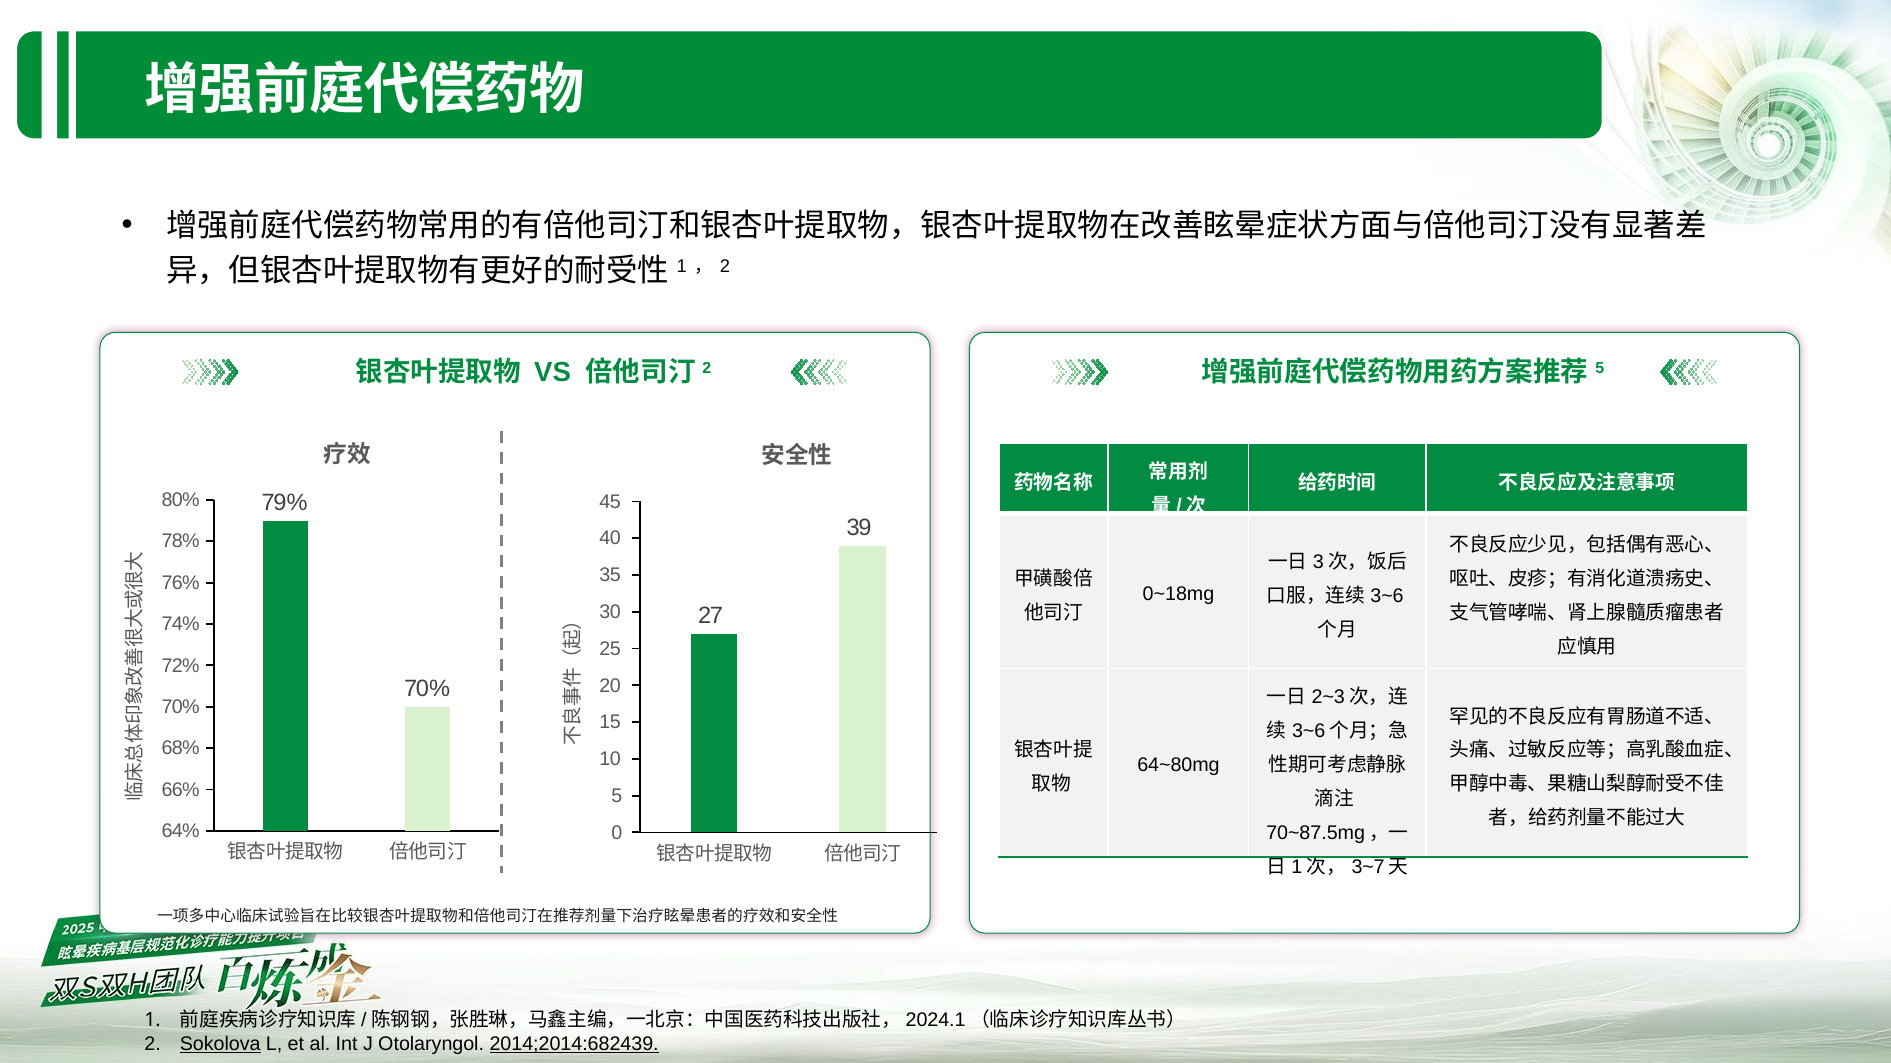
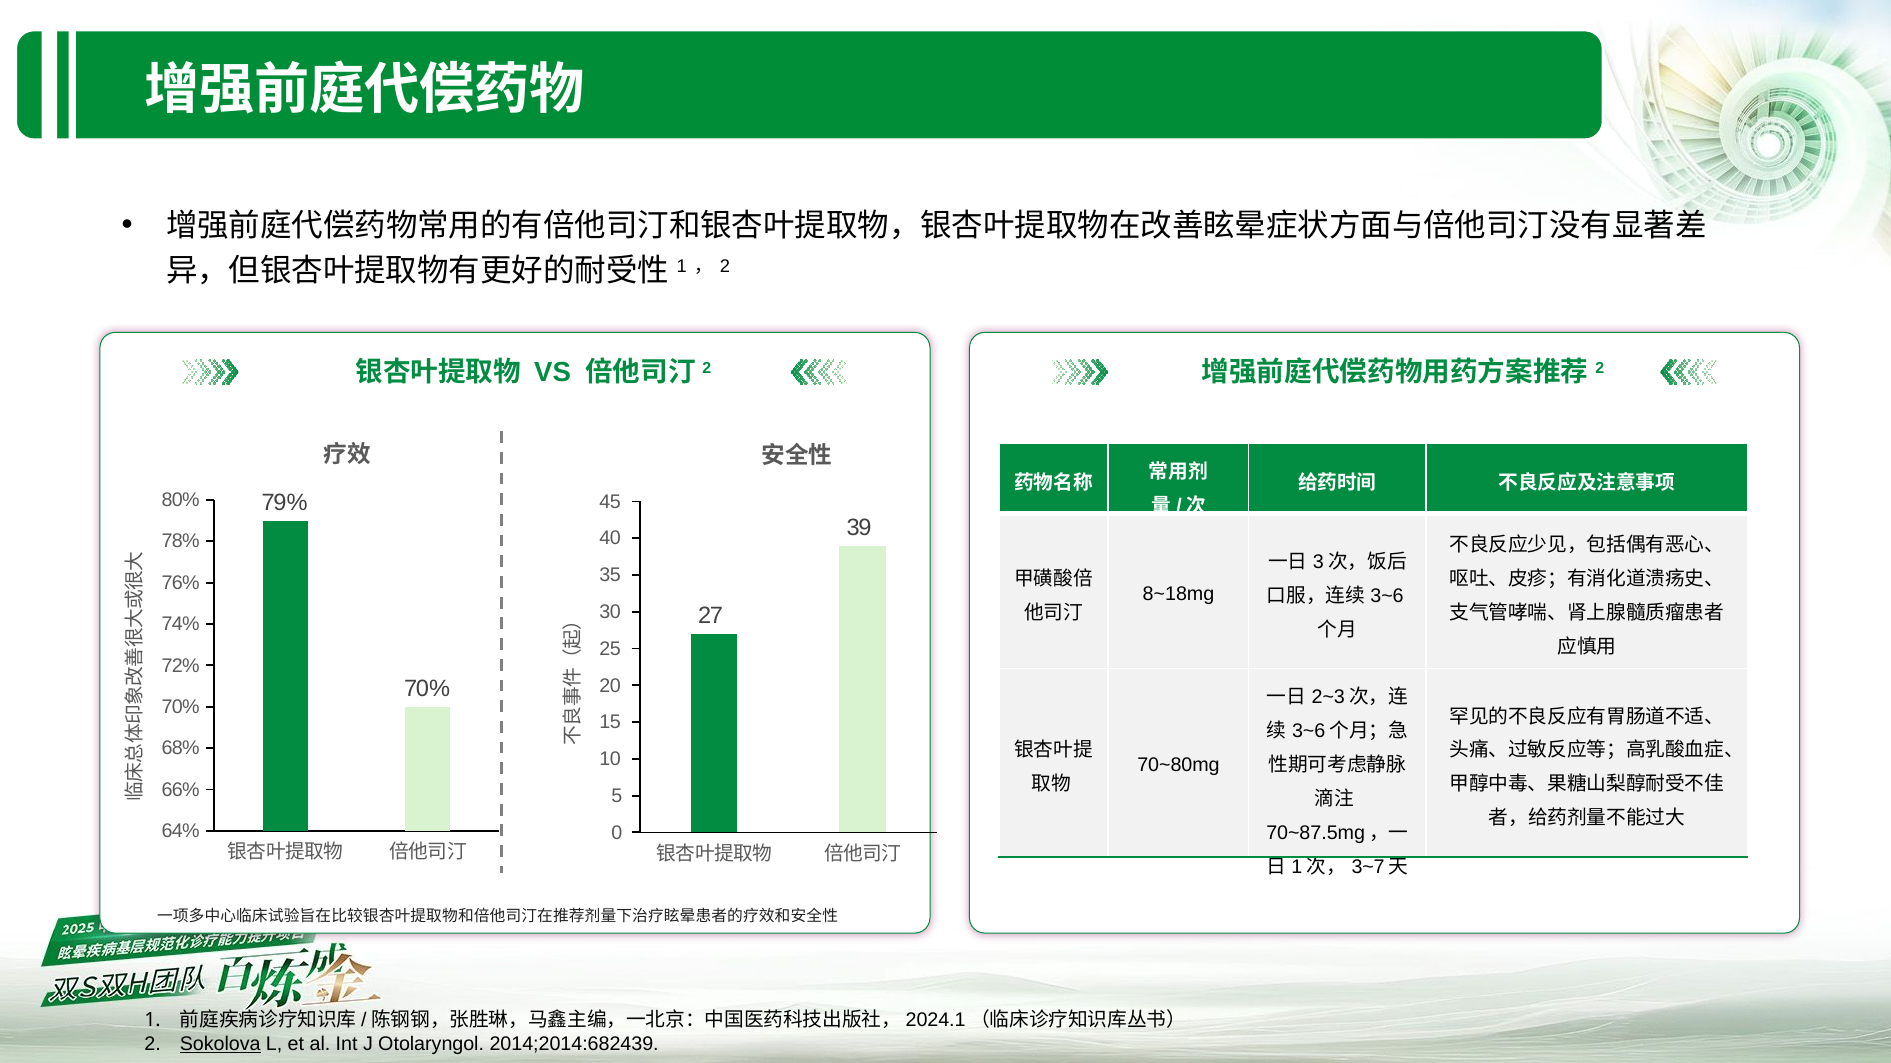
5: 5 -> 2 (1600, 368)
0~18mg: 0~18mg -> 8~18mg (1179, 594)
64~80mg: 64~80mg -> 70~80mg (1178, 766)
2014;2014:682439 underline: present -> none (574, 1044)
